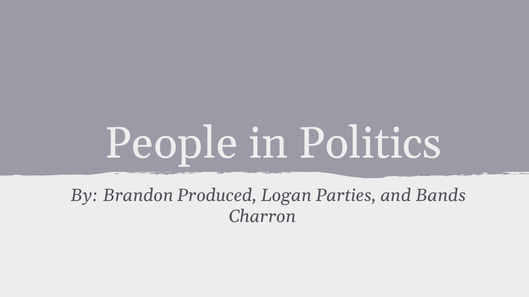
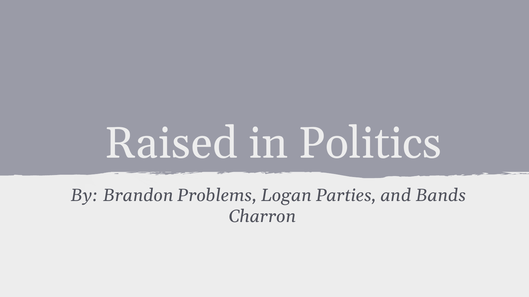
People: People -> Raised (171, 144)
Produced: Produced -> Problems (217, 196)
